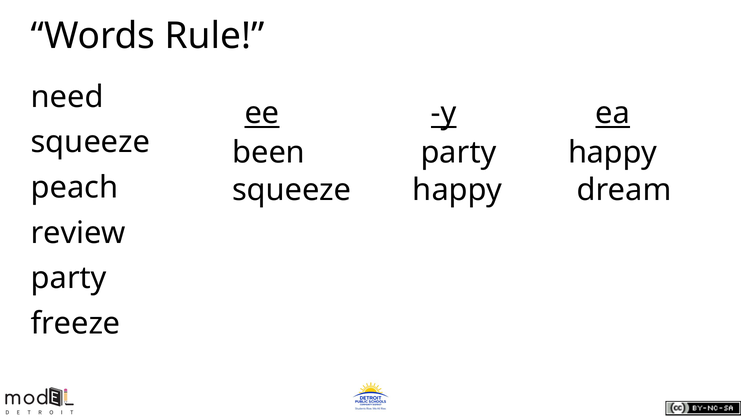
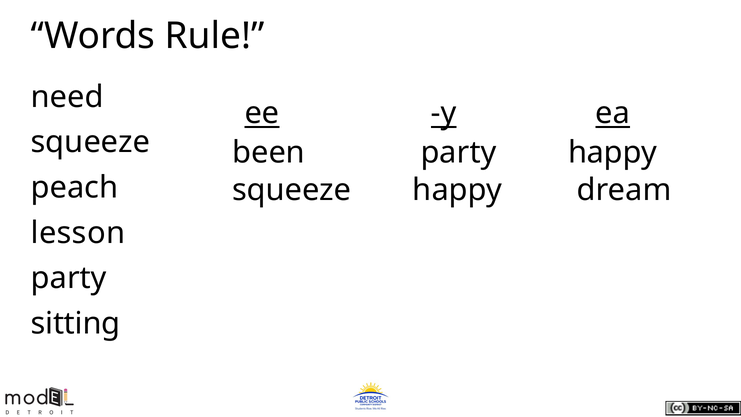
review: review -> lesson (78, 233)
freeze: freeze -> sitting (76, 323)
